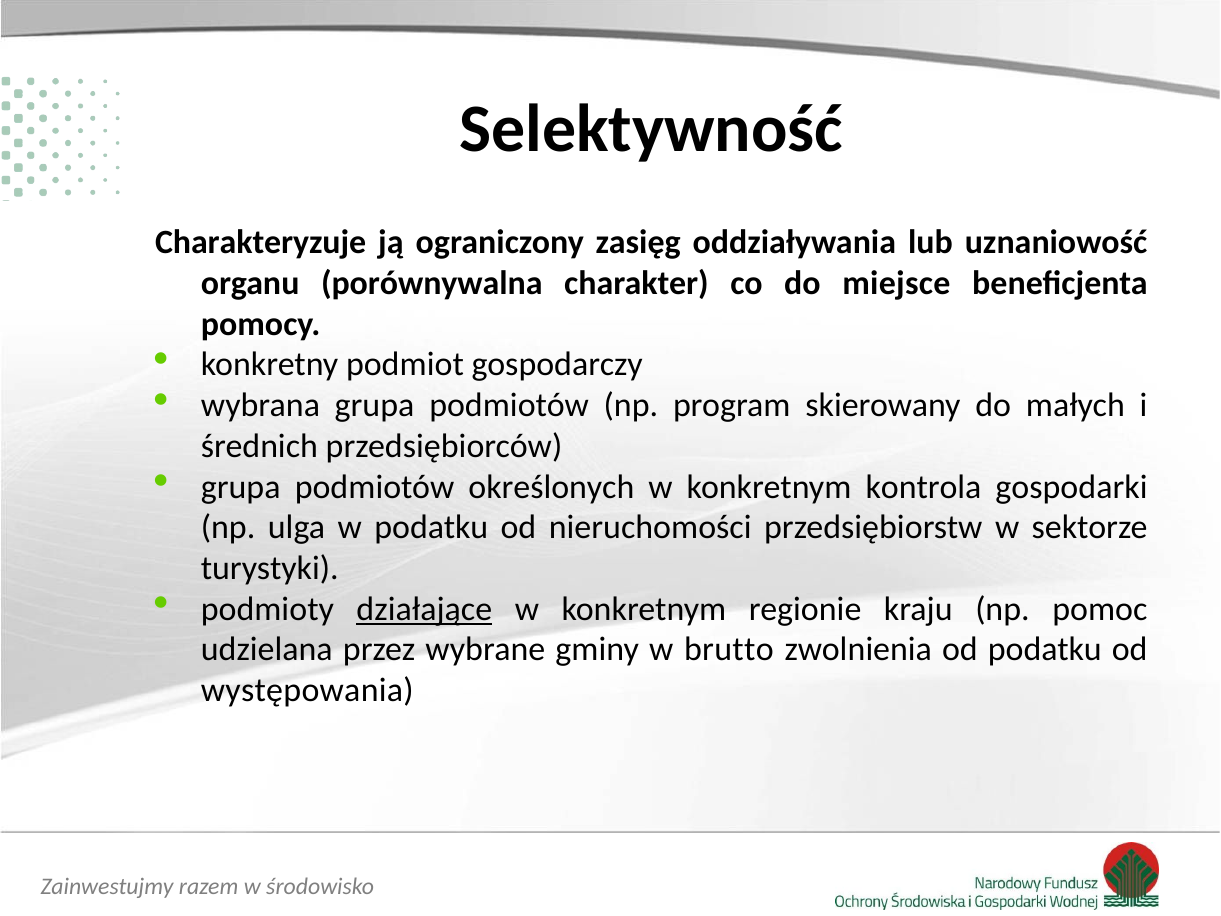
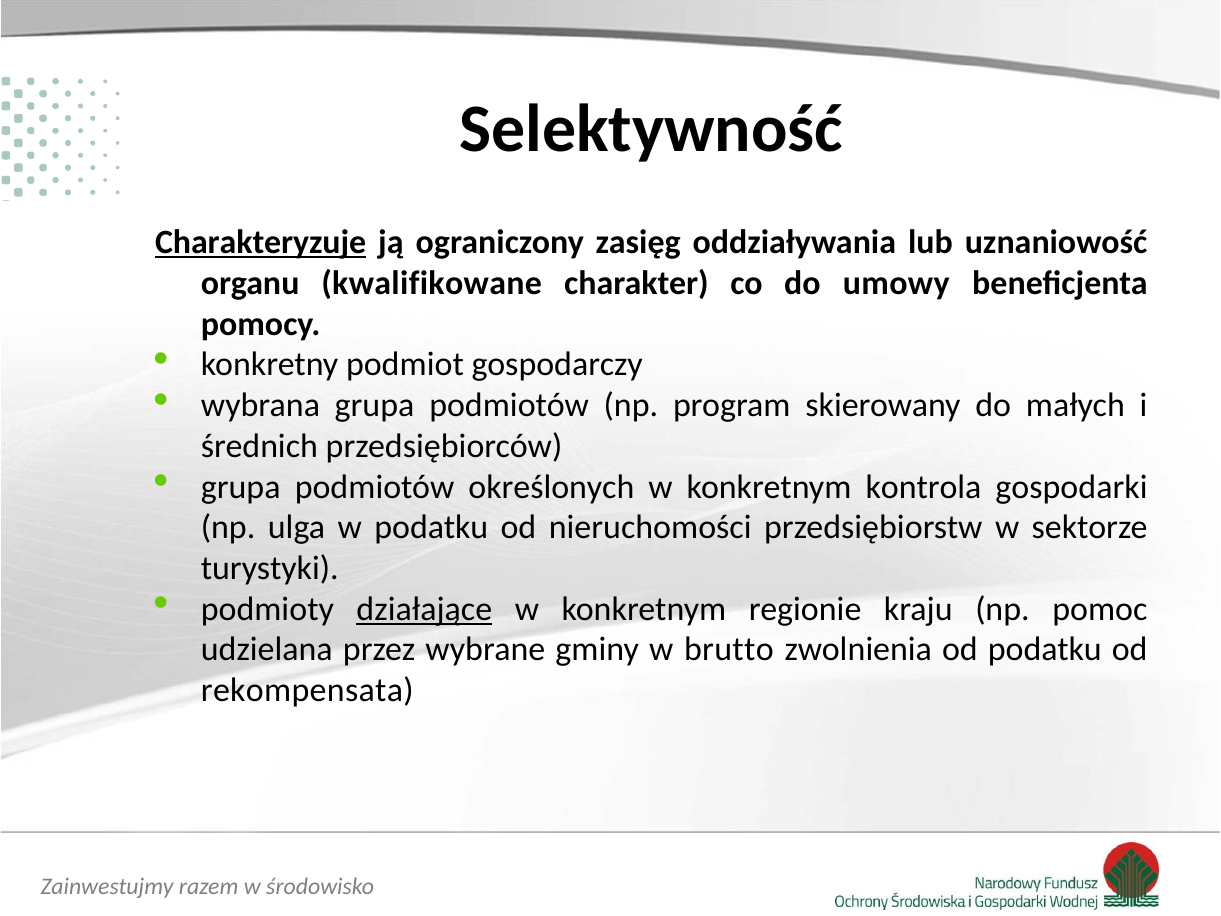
Charakteryzuje underline: none -> present (261, 242)
porównywalna: porównywalna -> kwalifikowane (432, 283)
miejsce: miejsce -> umowy (896, 283)
występowania: występowania -> rekompensata (307, 690)
